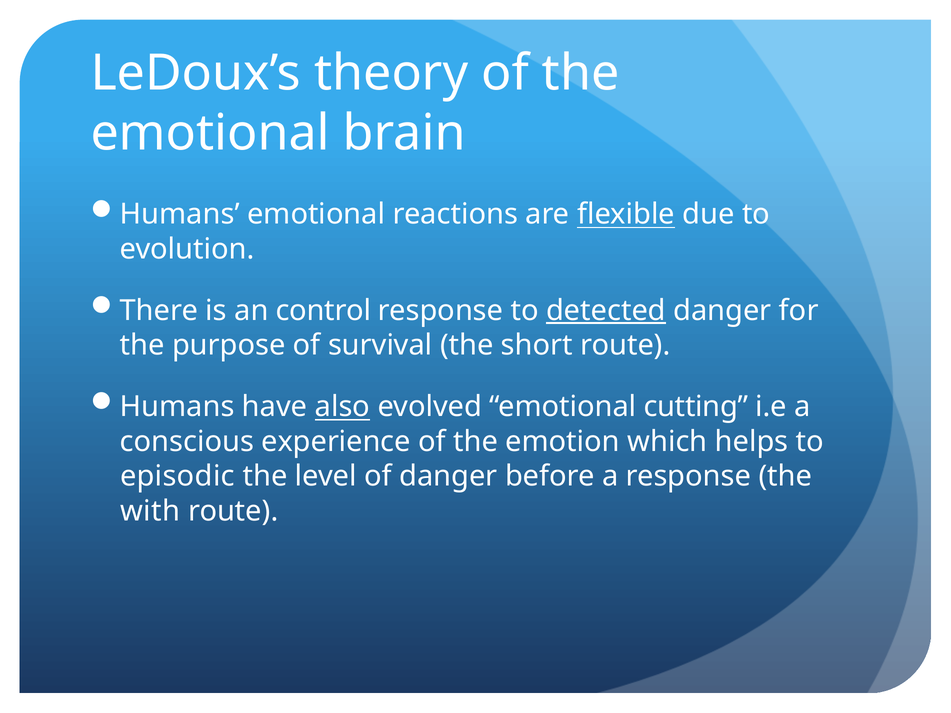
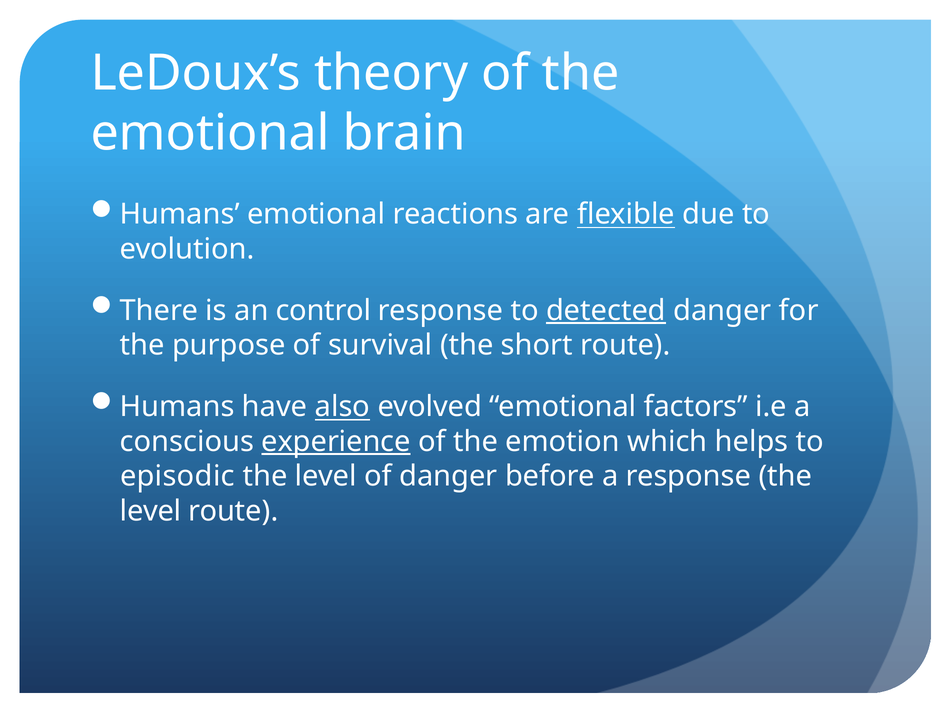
cutting: cutting -> factors (696, 407)
experience underline: none -> present (336, 442)
with: with -> level (150, 511)
